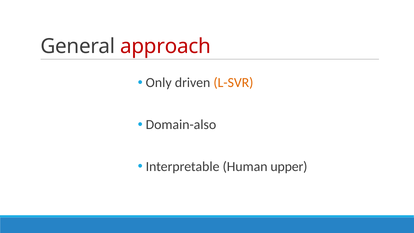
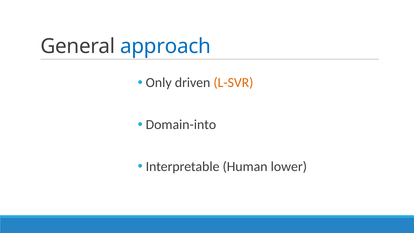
approach colour: red -> blue (166, 46)
Domain-also: Domain-also -> Domain-into (181, 125)
upper: upper -> lower (289, 166)
